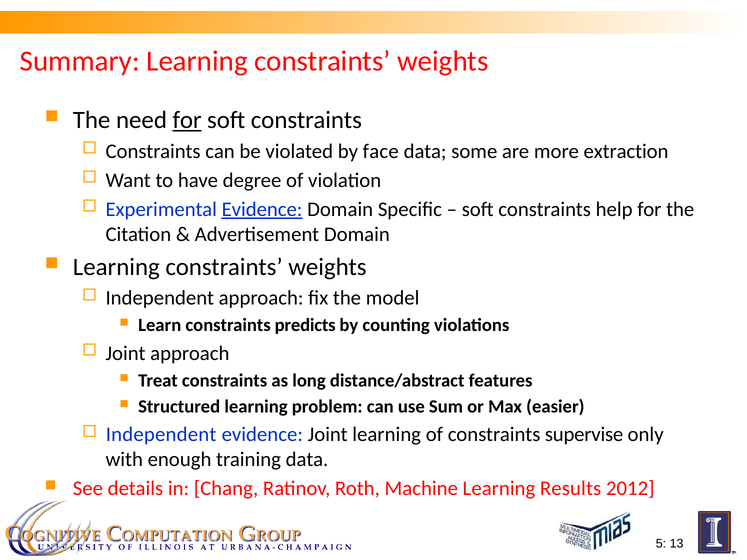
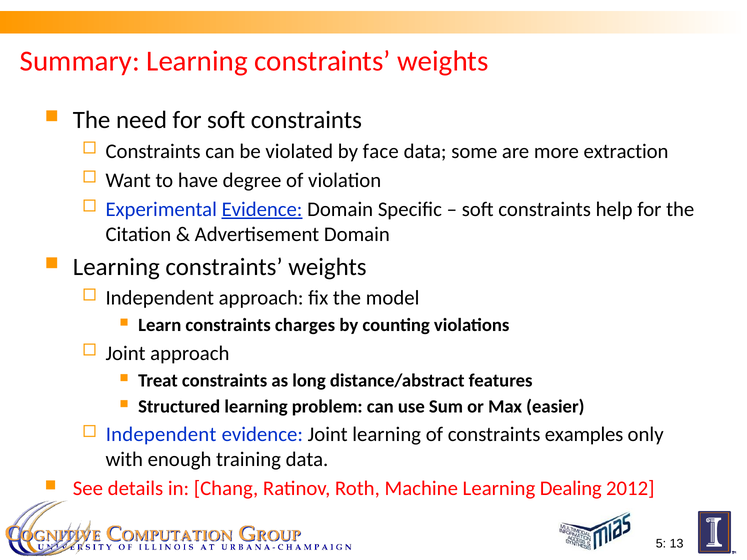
for underline: present -> none (187, 120)
predicts: predicts -> charges (305, 325)
supervise: supervise -> examples (584, 435)
Results: Results -> Dealing (571, 489)
